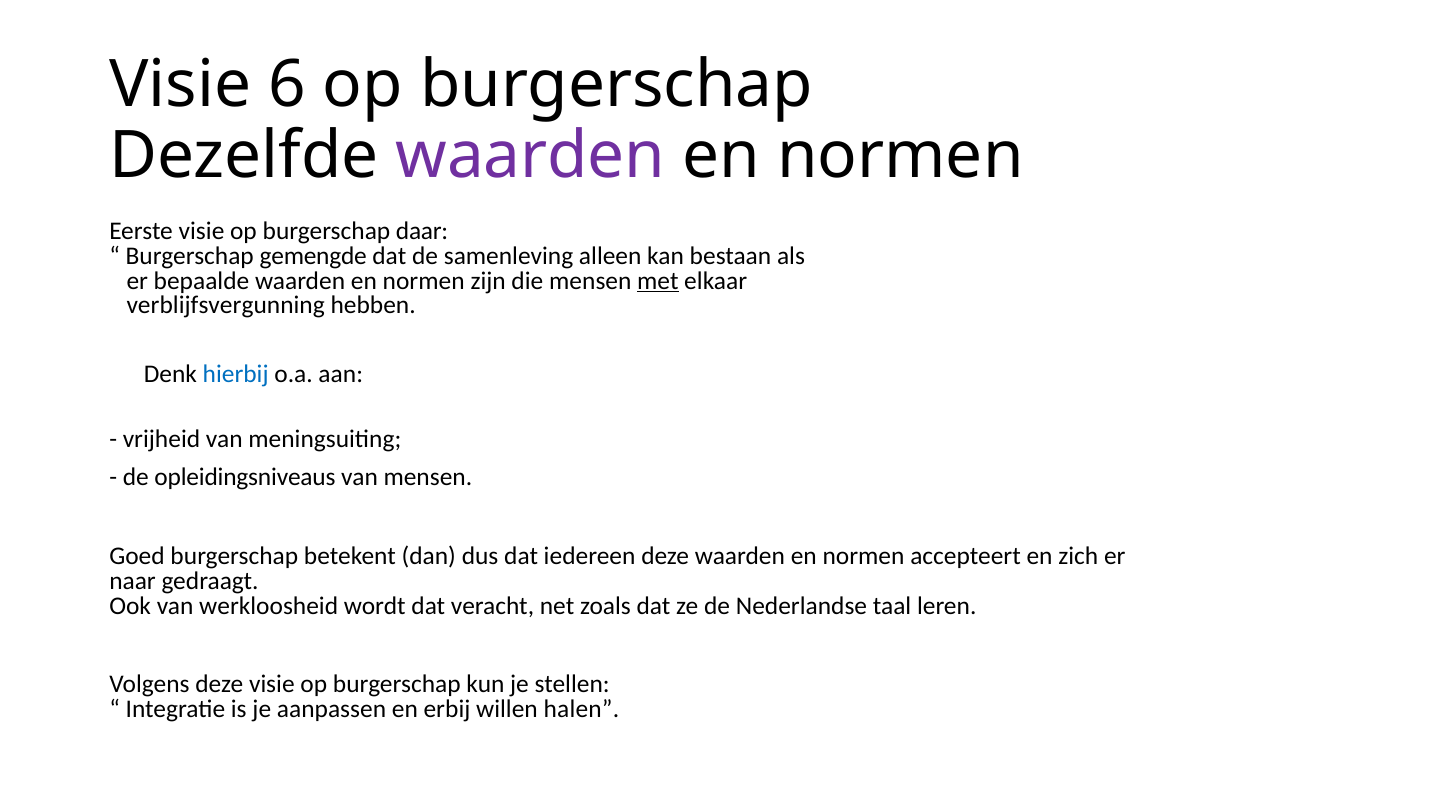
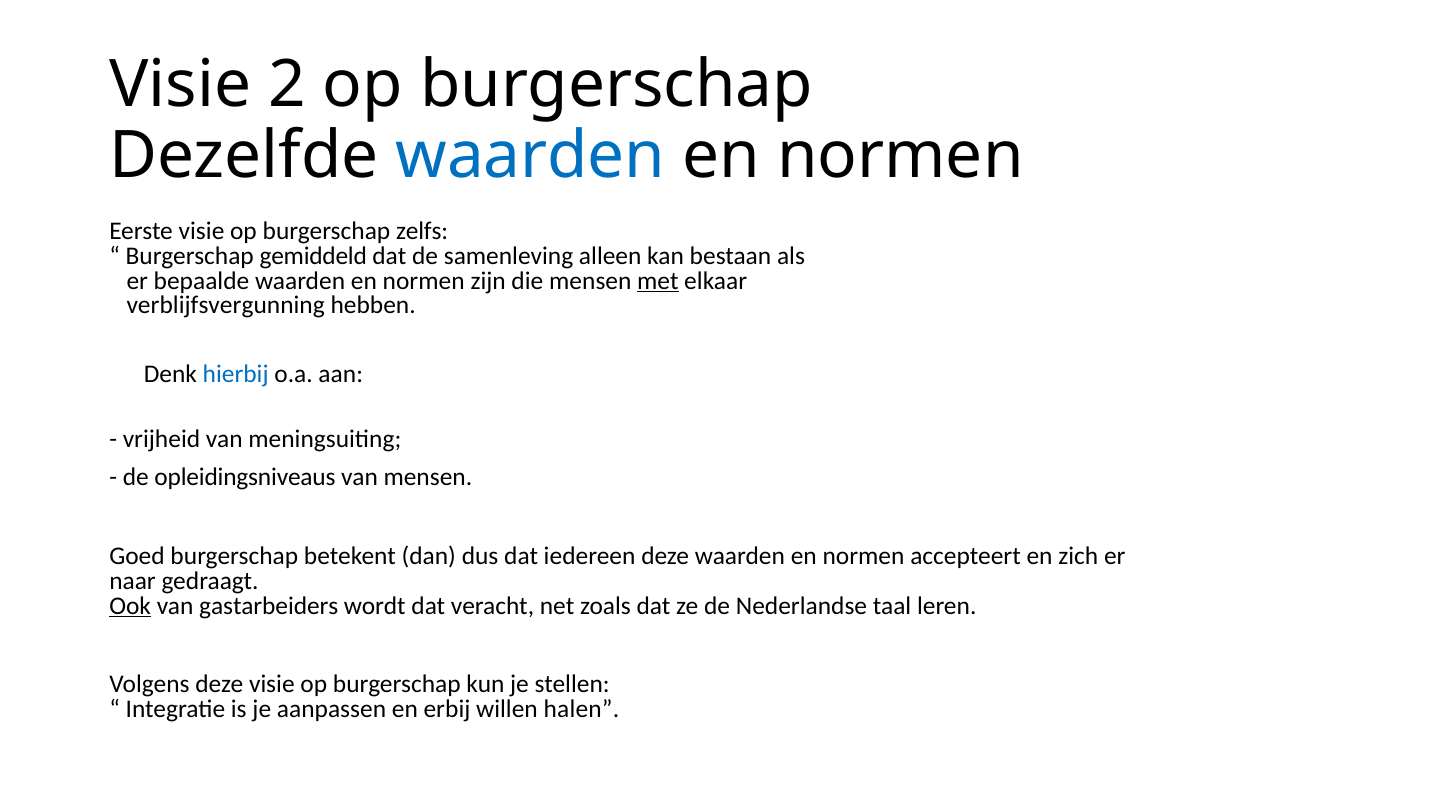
6: 6 -> 2 (287, 85)
waarden colour: purple -> blue (531, 156)
daar: daar -> zelfs (422, 231)
gemengde: gemengde -> gemiddeld (313, 256)
Ook underline: none -> present (130, 606)
werkloosheid: werkloosheid -> gastarbeiders (269, 606)
